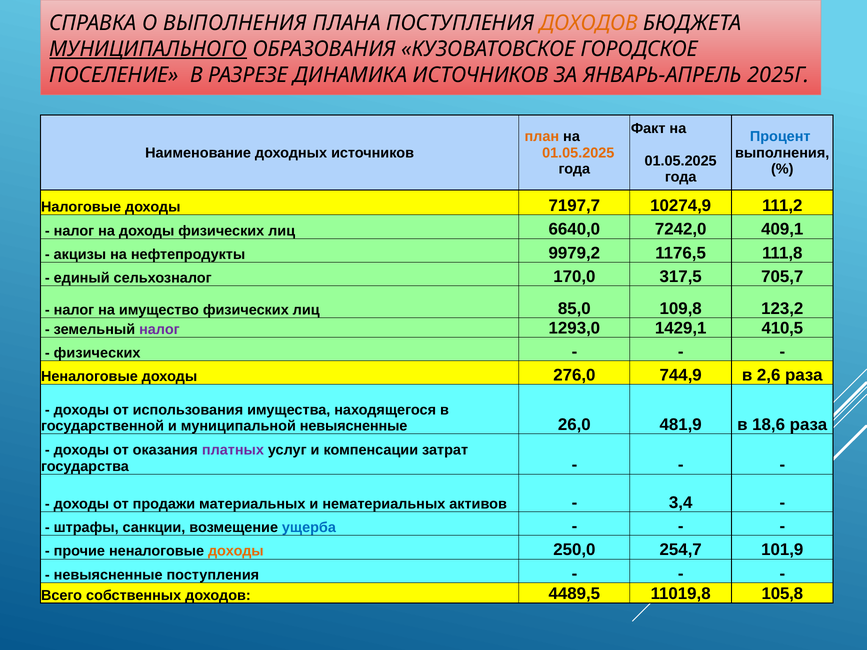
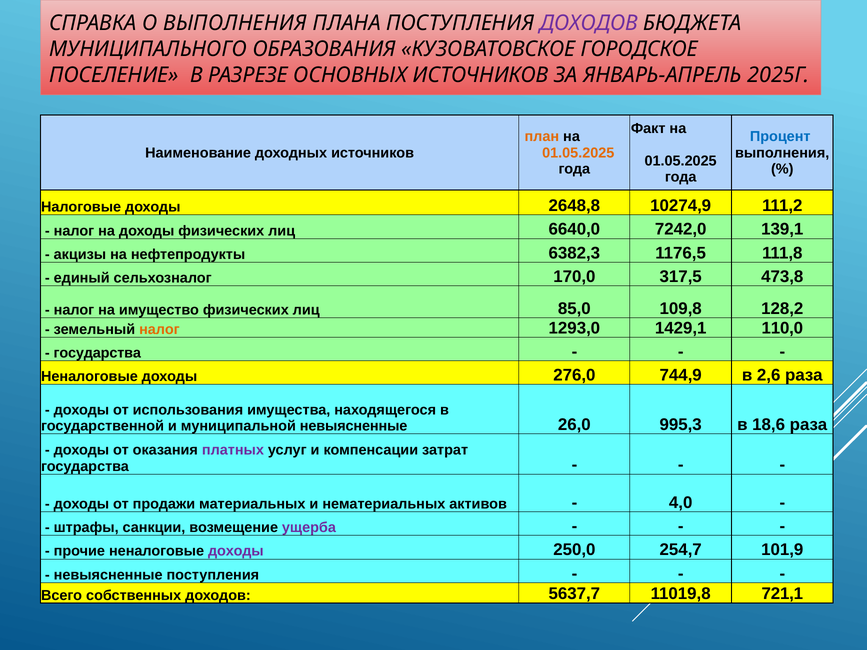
ДОХОДОВ colour: orange -> purple (589, 23)
МУНИЦИПАЛЬНОГО underline: present -> none (148, 49)
ДИНАМИКА: ДИНАМИКА -> ОСНОВНЫХ (350, 75)
7197,7: 7197,7 -> 2648,8 (574, 206)
409,1: 409,1 -> 139,1 (782, 229)
9979,2: 9979,2 -> 6382,3 (574, 253)
705,7: 705,7 -> 473,8 (782, 277)
123,2: 123,2 -> 128,2 (782, 309)
налог colour: purple -> orange (159, 330)
410,5: 410,5 -> 110,0 (782, 328)
физических: физических -> государства (97, 353)
481,9: 481,9 -> 995,3 (681, 425)
3,4: 3,4 -> 4,0 (681, 503)
ущерба colour: blue -> purple (309, 528)
доходы colour: orange -> purple (236, 551)
4489,5: 4489,5 -> 5637,7 (574, 594)
105,8: 105,8 -> 721,1 (782, 594)
